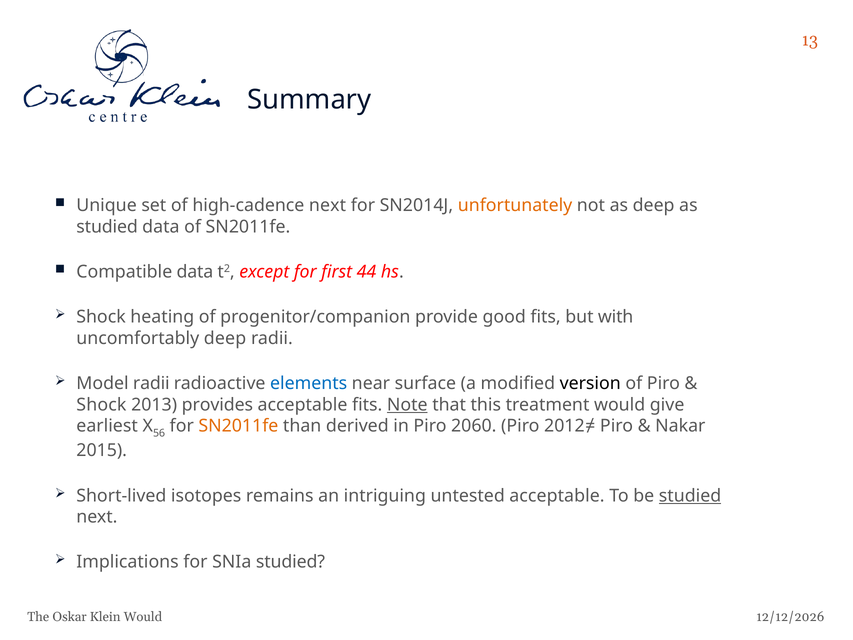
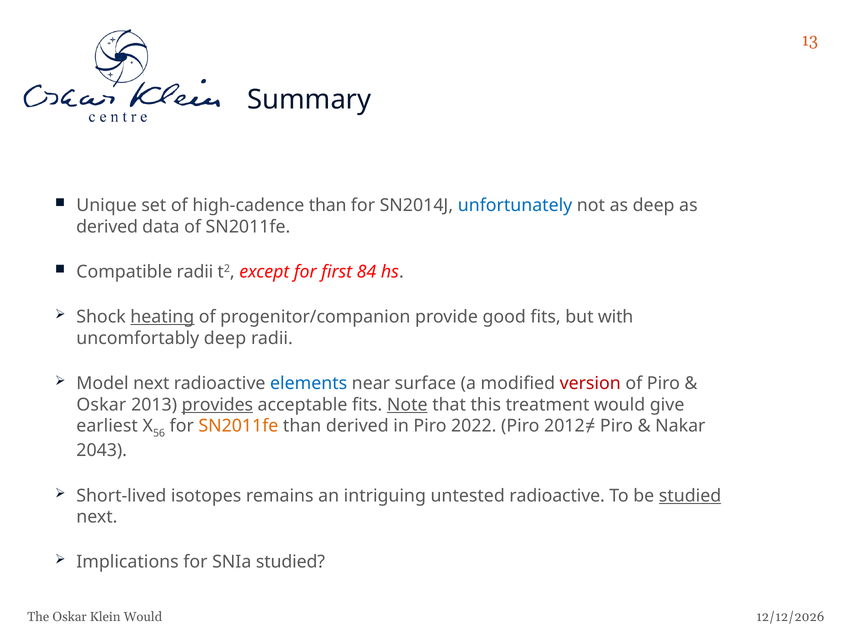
high-cadence next: next -> than (328, 206)
unfortunately colour: orange -> blue (515, 206)
studied: studied -> derived (107, 227)
Compatible data: data -> radii (195, 272)
44: 44 -> 84 (366, 272)
heating underline: none -> present (162, 317)
Model radii: radii -> next (151, 383)
version colour: black -> red (590, 383)
Shock: Shock -> Oskar (101, 405)
provides underline: none -> present (217, 405)
2060: 2060 -> 2022 (474, 426)
2015: 2015 -> 2043 (102, 450)
untested acceptable: acceptable -> radioactive (557, 495)
